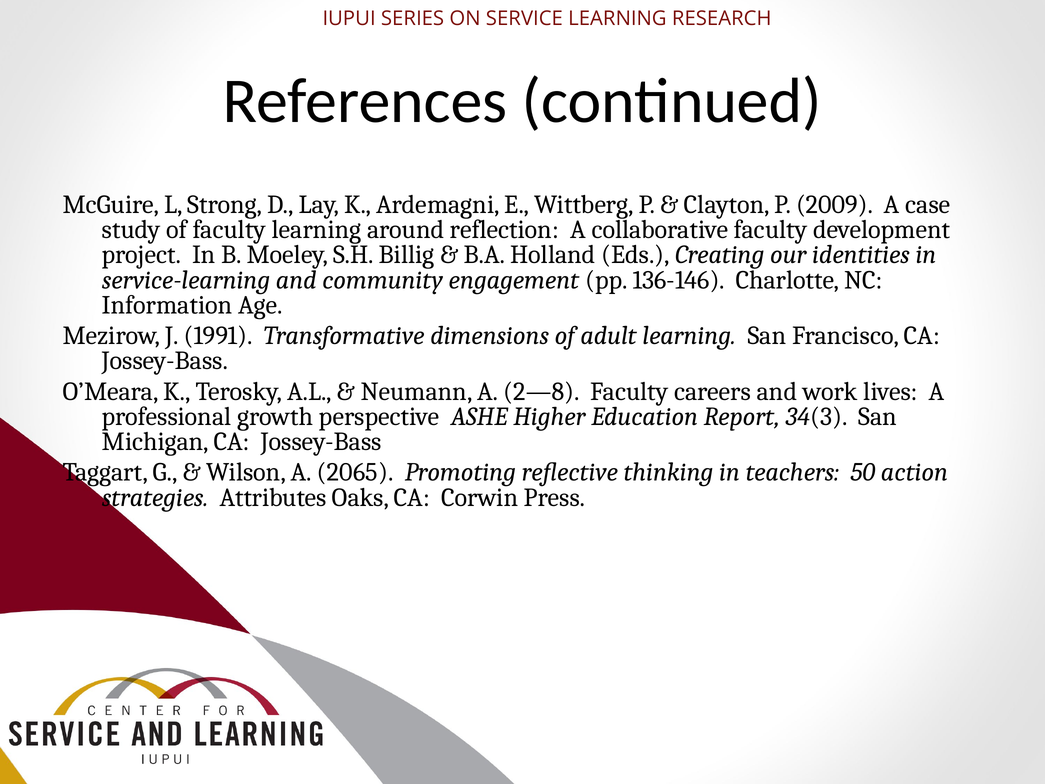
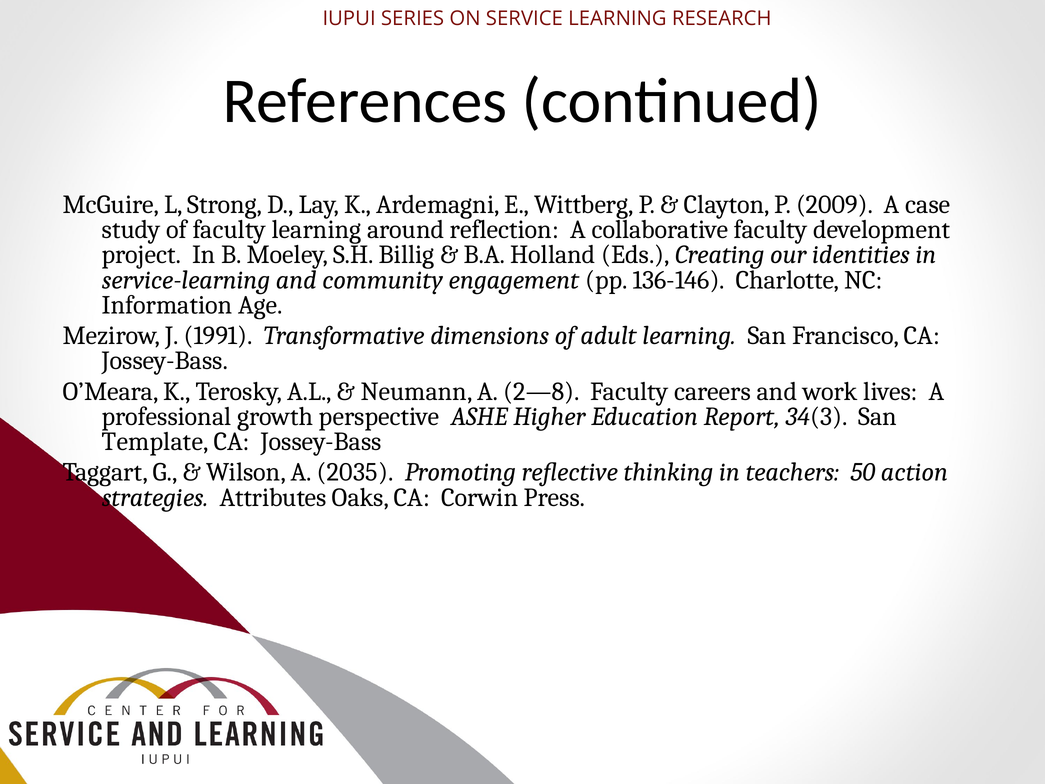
Michigan: Michigan -> Template (155, 442)
2065: 2065 -> 2035 (355, 472)
